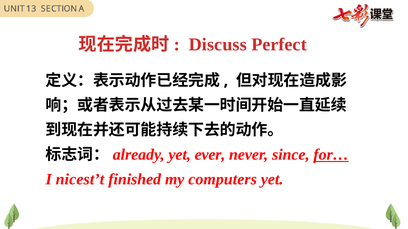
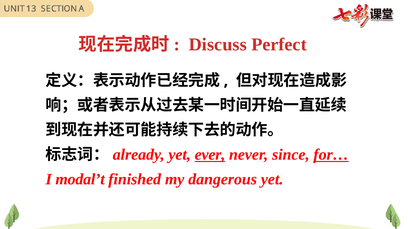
ever underline: none -> present (210, 155)
nicest’t: nicest’t -> modal’t (80, 180)
computers: computers -> dangerous (223, 180)
